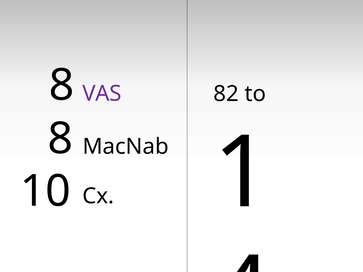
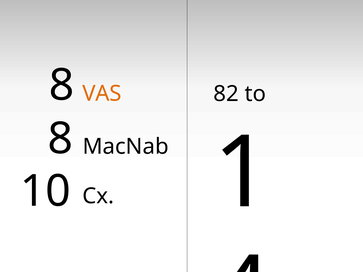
VAS colour: purple -> orange (102, 94)
